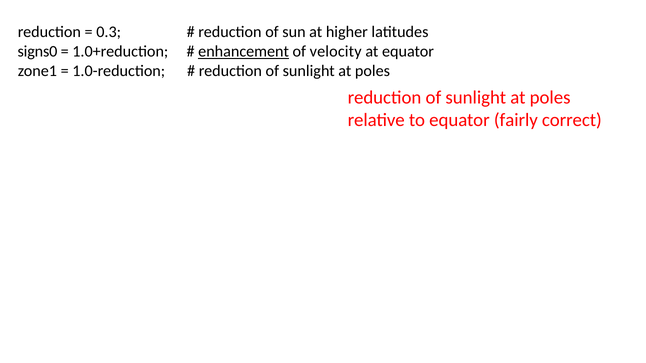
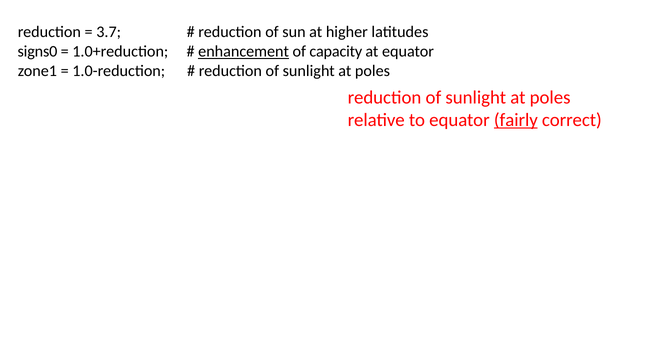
0.3: 0.3 -> 3.7 (109, 32)
velocity: velocity -> capacity (336, 52)
fairly underline: none -> present (516, 120)
